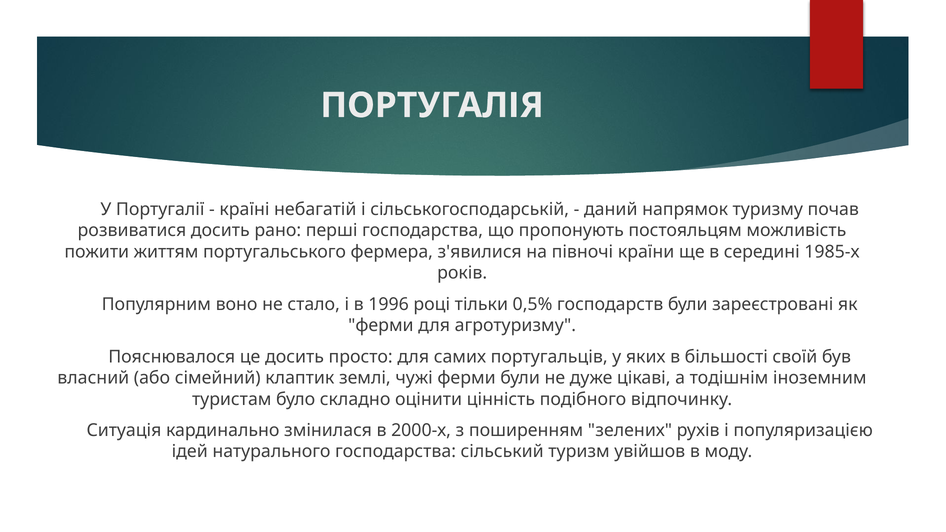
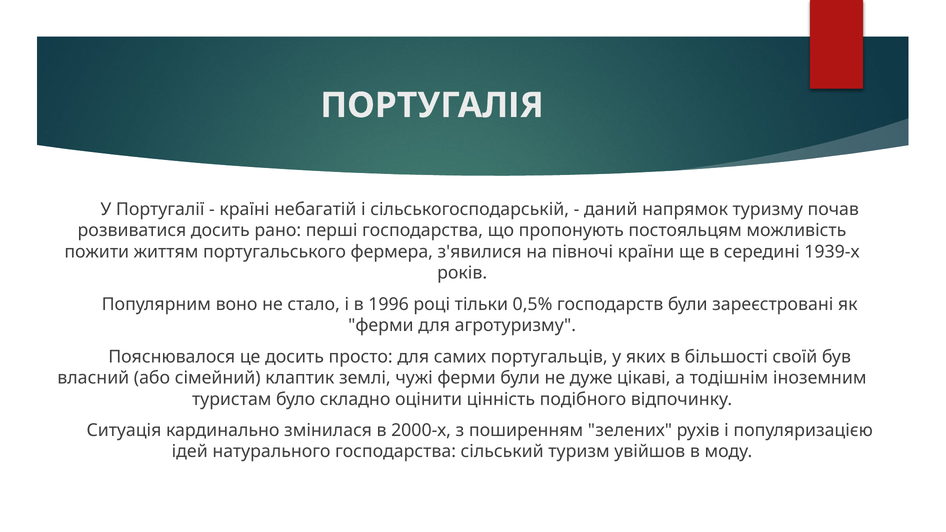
1985-х: 1985-х -> 1939-х (832, 252)
